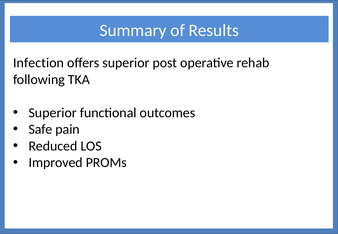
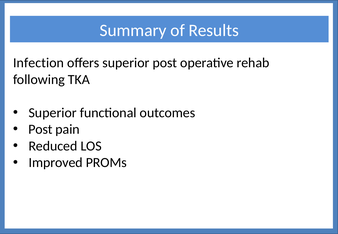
Safe: Safe -> Post (41, 129)
